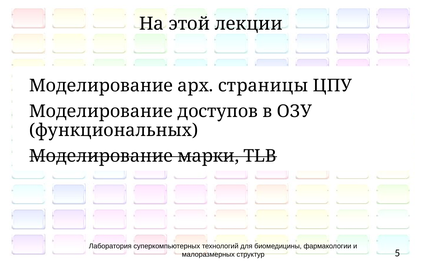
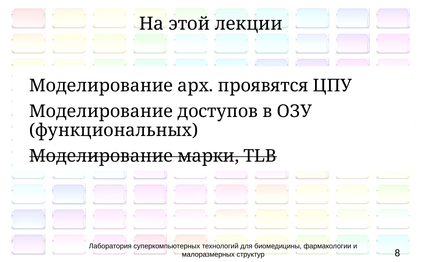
страницы: страницы -> проявятся (263, 86)
5: 5 -> 8 (397, 253)
